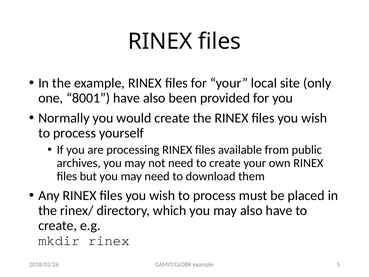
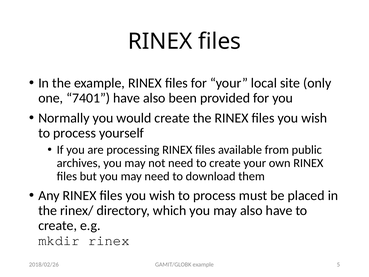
8001: 8001 -> 7401 (88, 98)
